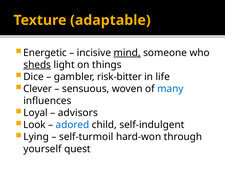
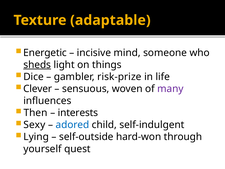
mind underline: present -> none (127, 53)
risk-bitter: risk-bitter -> risk-prize (119, 77)
many colour: blue -> purple (170, 89)
Loyal: Loyal -> Then (35, 113)
advisors: advisors -> interests (78, 113)
Look: Look -> Sexy (34, 125)
self-turmoil: self-turmoil -> self-outside (86, 137)
